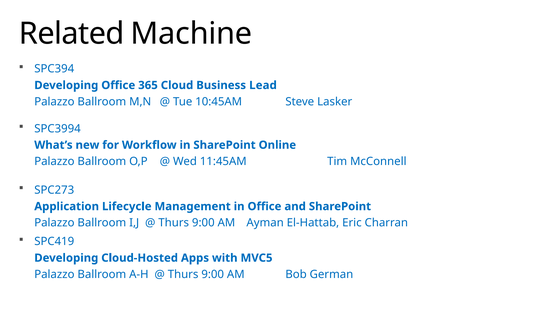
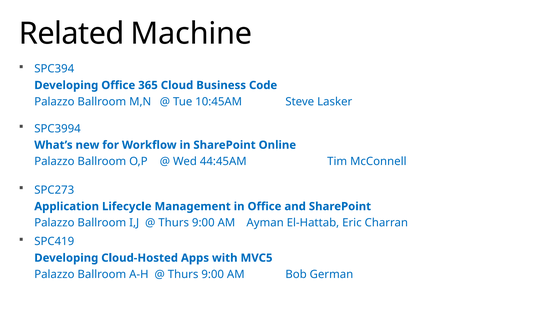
Lead: Lead -> Code (263, 85)
11:45AM: 11:45AM -> 44:45AM (223, 161)
